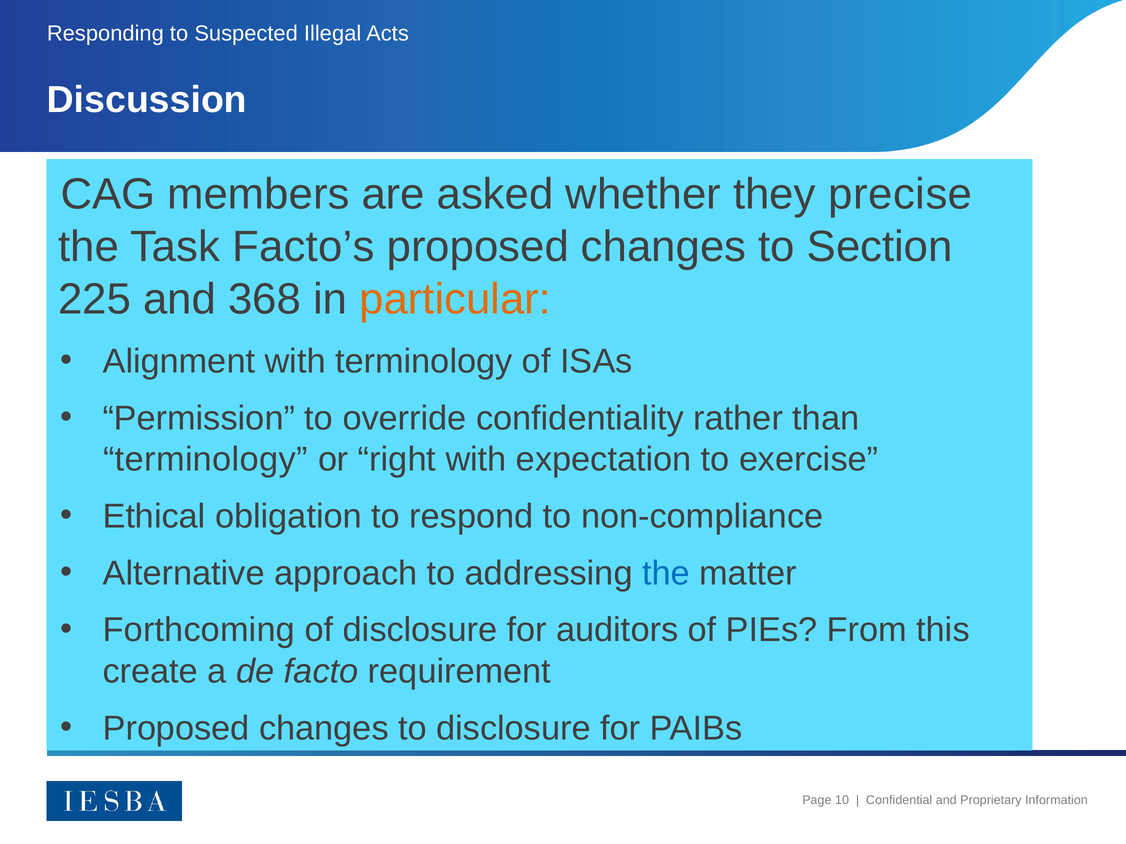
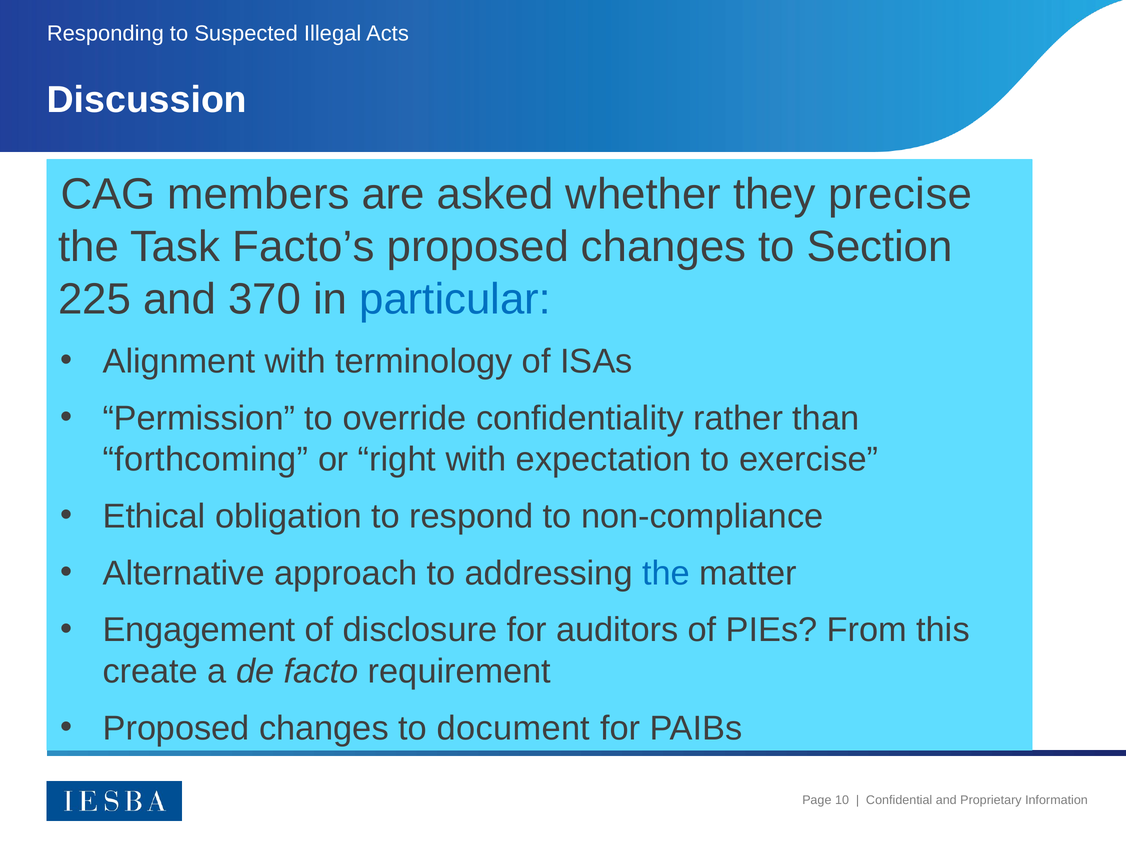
368: 368 -> 370 (265, 300)
particular colour: orange -> blue (455, 300)
terminology: terminology -> forthcoming (205, 460)
Forthcoming: Forthcoming -> Engagement (199, 631)
to disclosure: disclosure -> document (513, 729)
